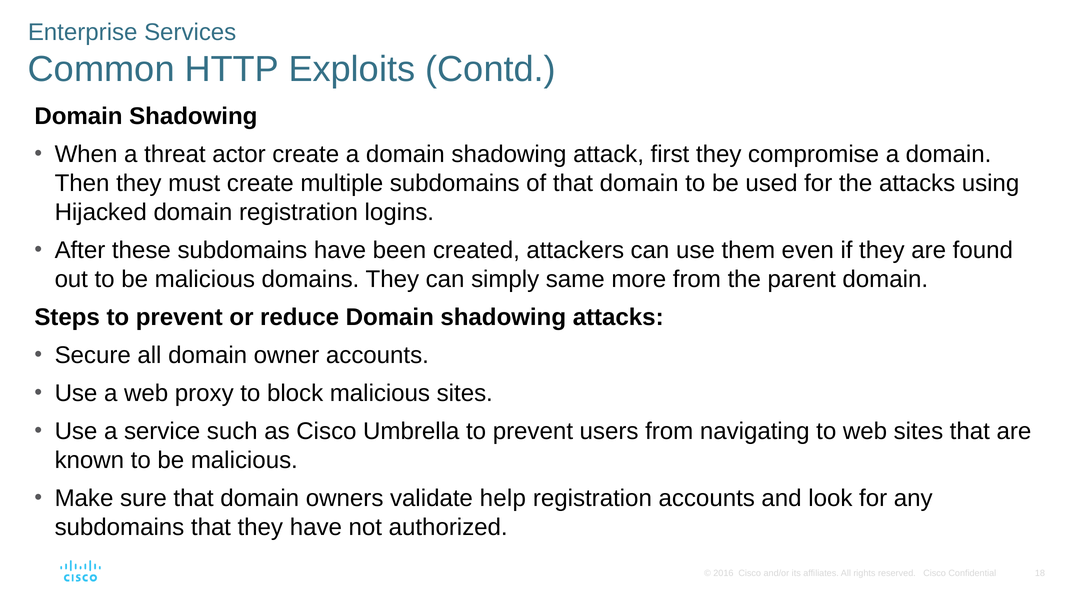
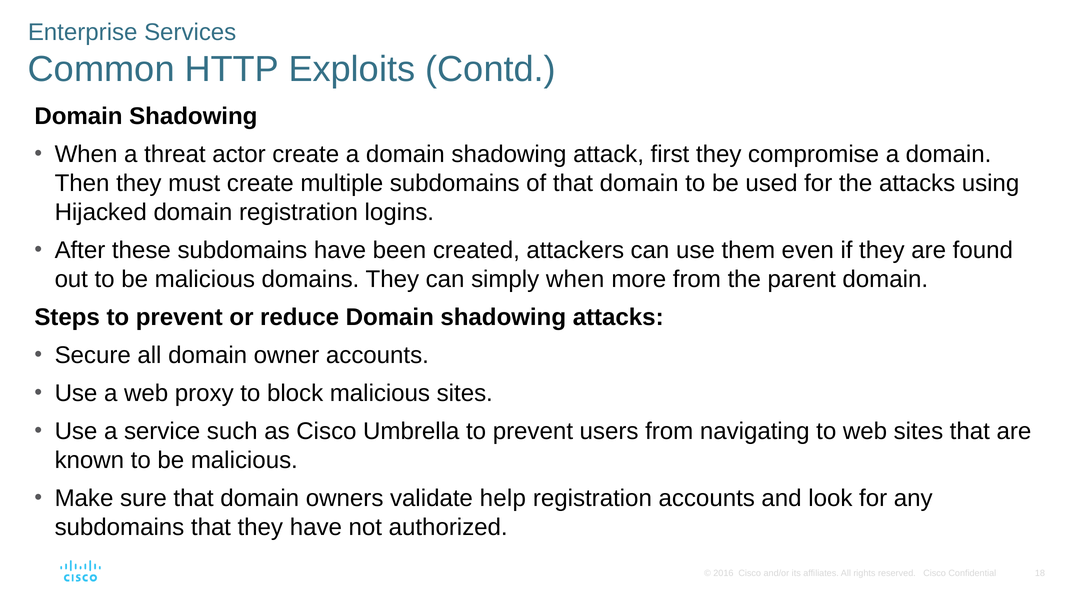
simply same: same -> when (575, 279)
